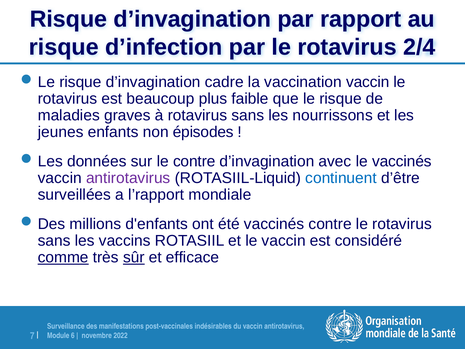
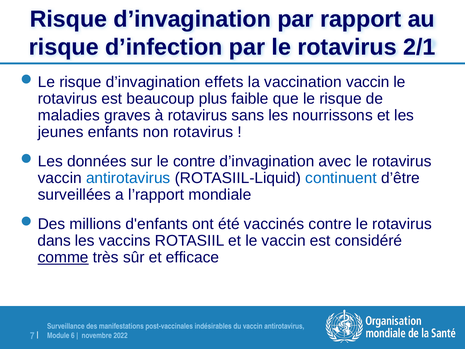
2/4: 2/4 -> 2/1 (419, 47)
cadre: cadre -> effets (224, 82)
non épisodes: épisodes -> rotavirus (203, 132)
avec le vaccinés: vaccinés -> rotavirus (402, 161)
antirotavirus colour: purple -> blue (128, 178)
sans: sans -> dans (54, 241)
sûr underline: present -> none (134, 257)
